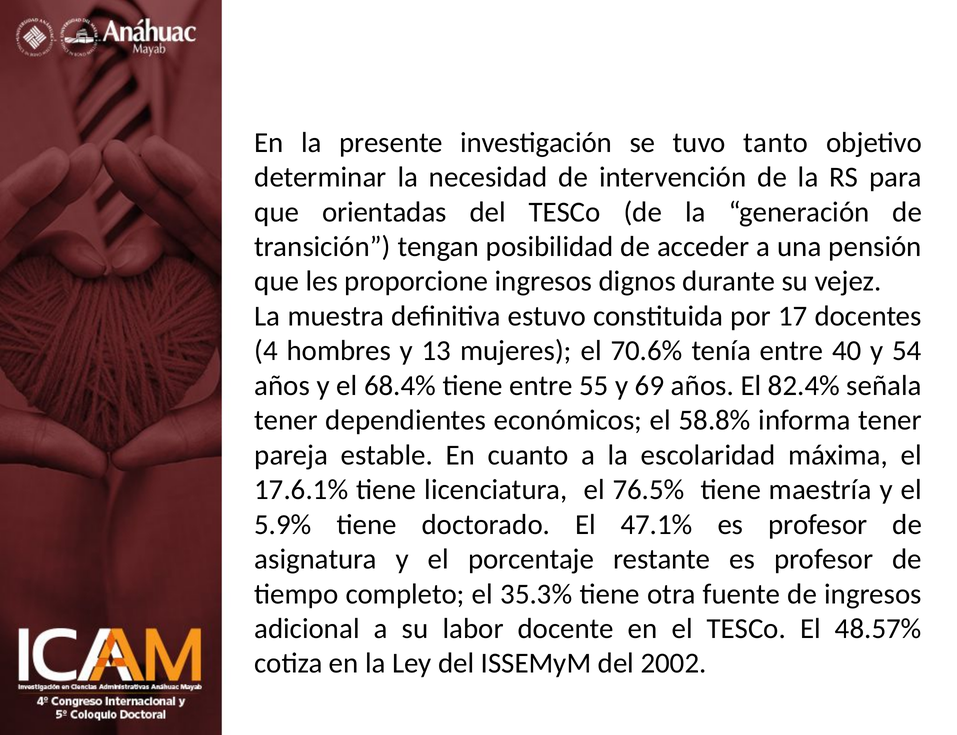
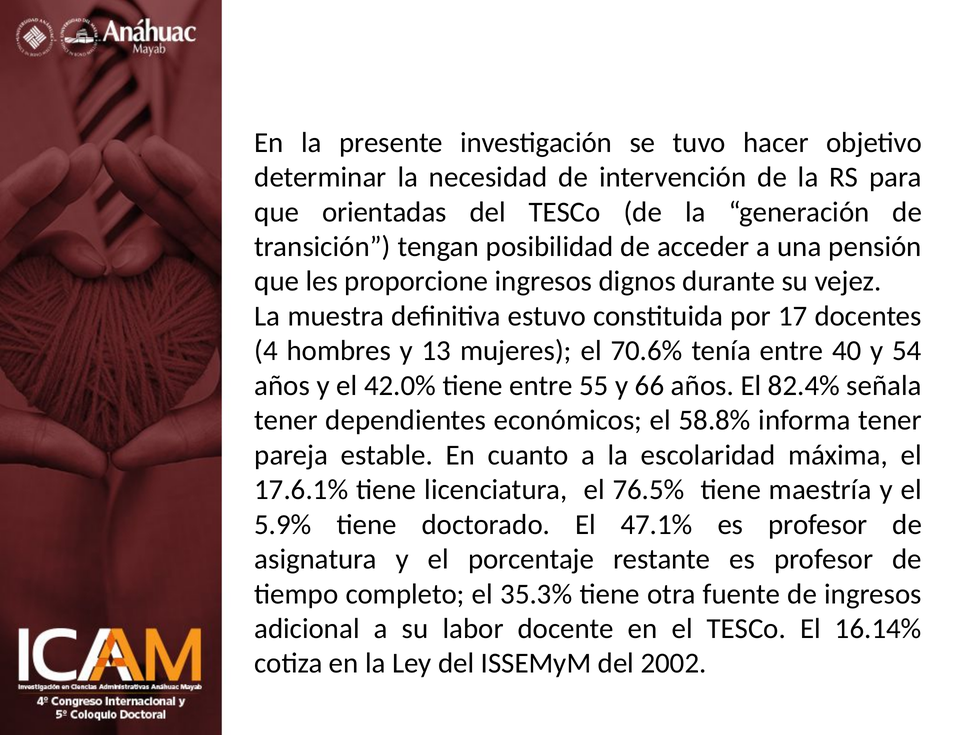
tanto: tanto -> hacer (776, 142)
68.4%: 68.4% -> 42.0% (400, 386)
69: 69 -> 66 (650, 386)
48.57%: 48.57% -> 16.14% (878, 629)
